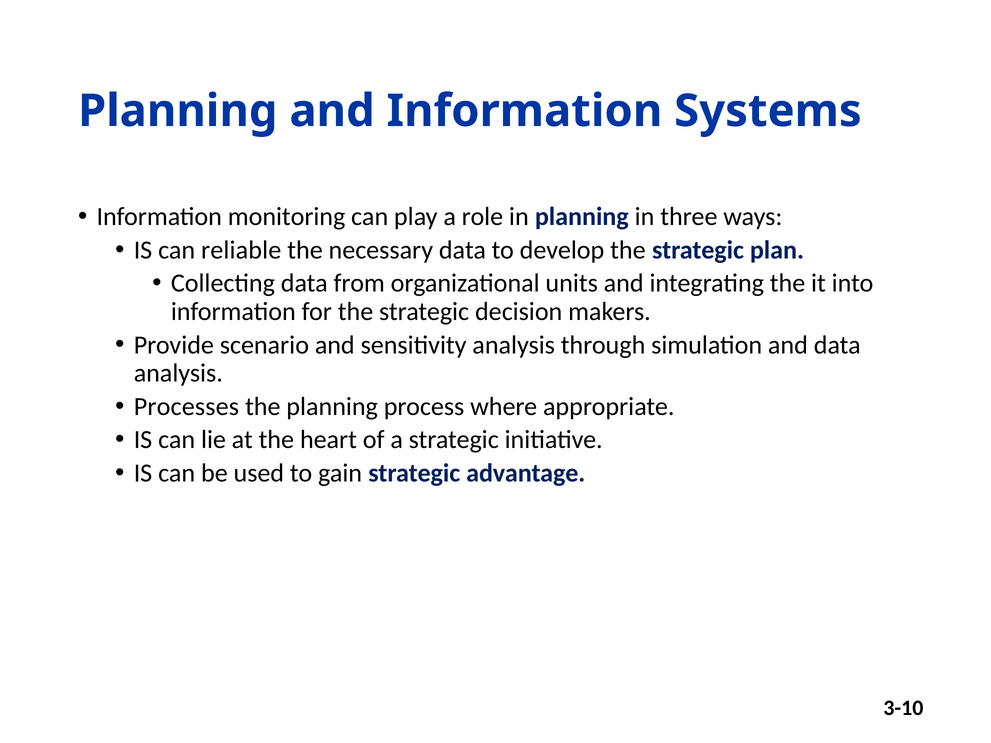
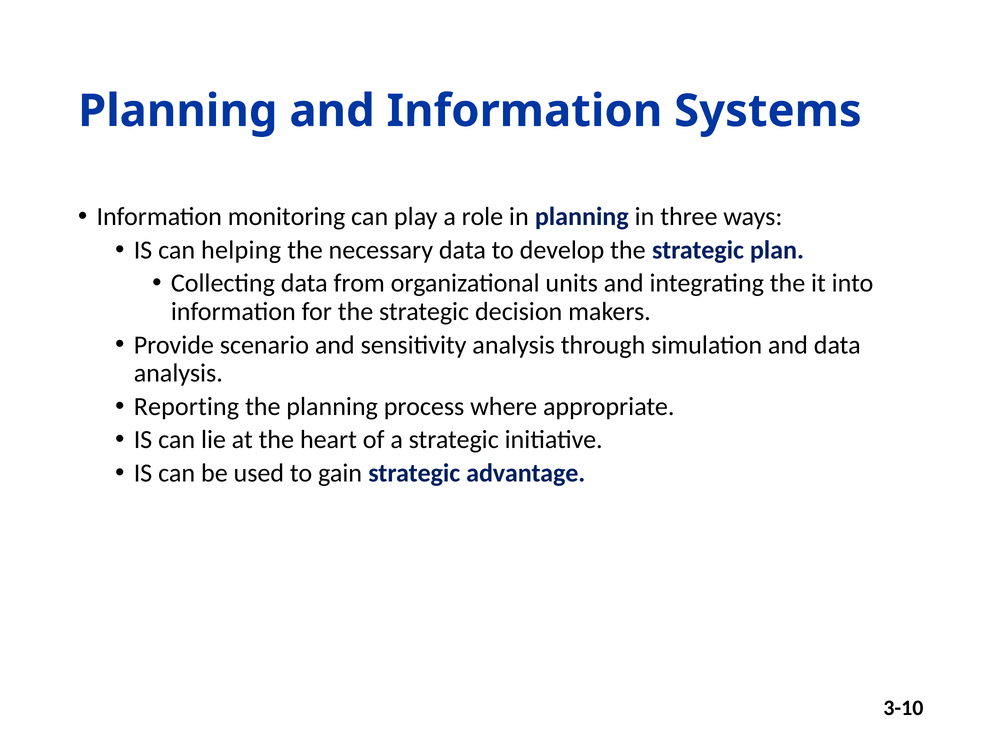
reliable: reliable -> helping (241, 250)
Processes: Processes -> Reporting (186, 407)
